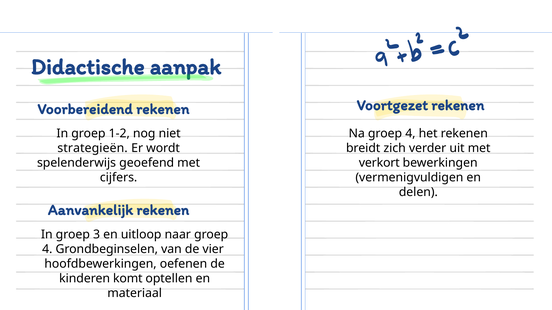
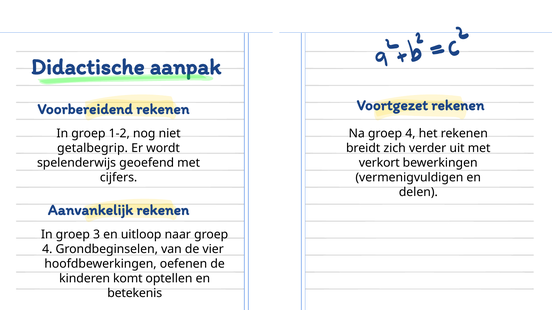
strategieën: strategieën -> getalbegrip (93, 148)
materiaal: materiaal -> betekenis (135, 294)
